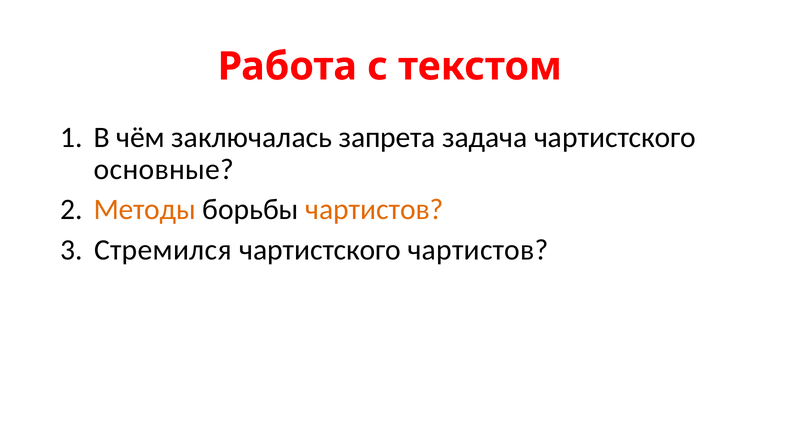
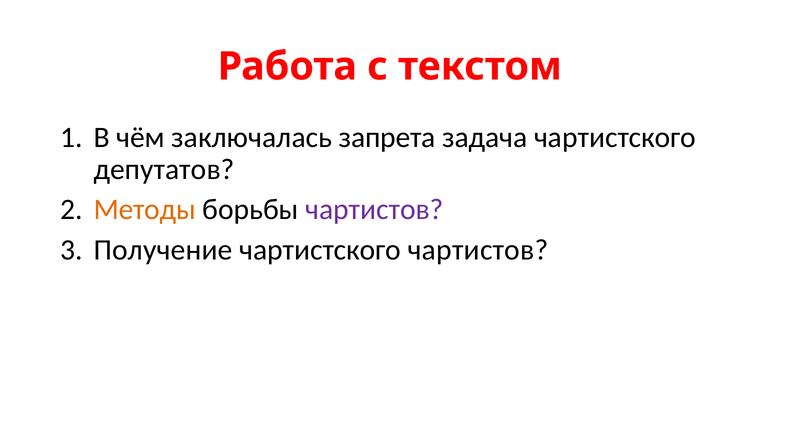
основные: основные -> депутатов (164, 169)
чартистов colour: orange -> purple (374, 209)
Стремился: Стремился -> Получение (163, 250)
